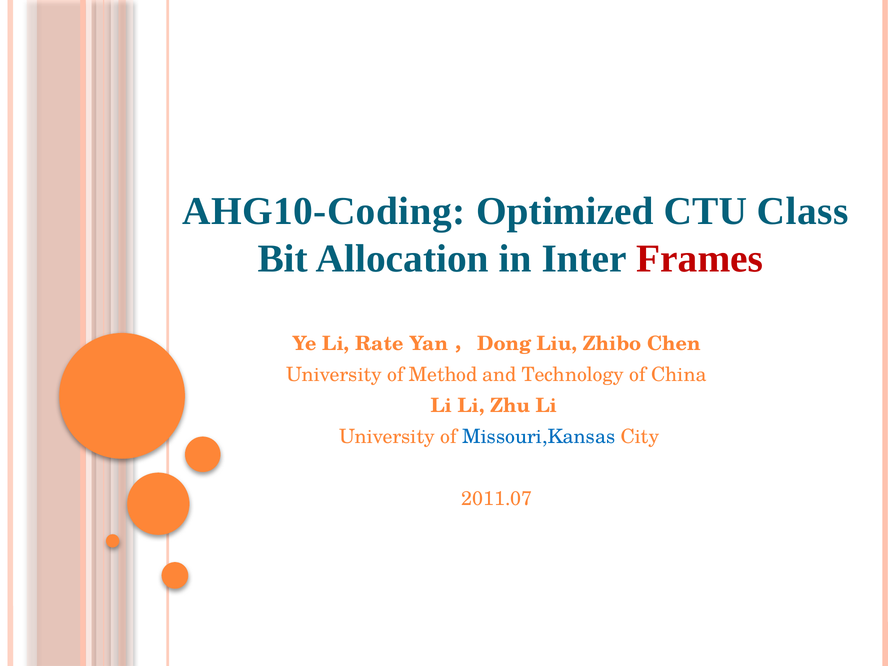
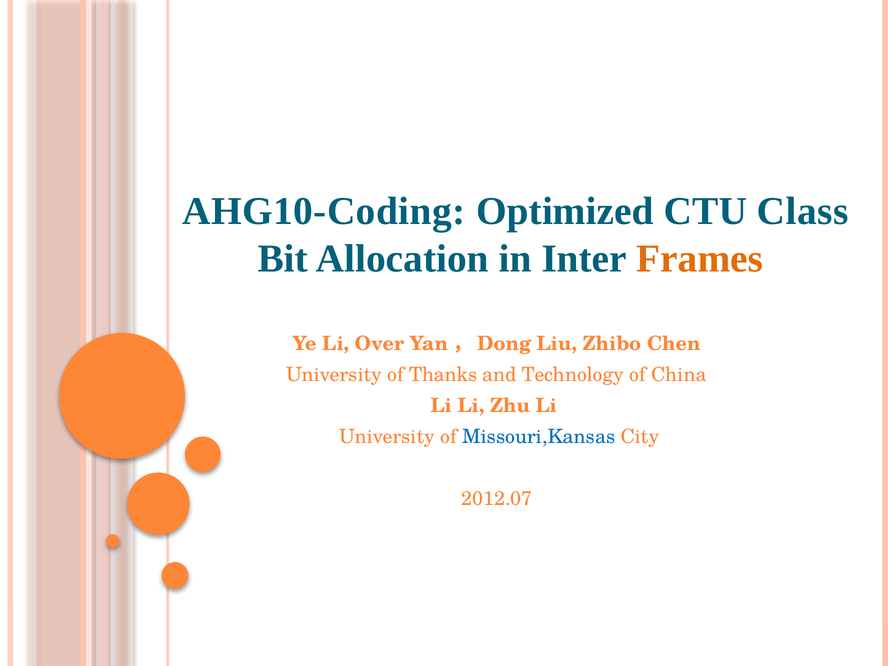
Frames colour: red -> orange (700, 259)
Rate: Rate -> Over (380, 344)
Method: Method -> Thanks (443, 375)
2011.07: 2011.07 -> 2012.07 (497, 499)
